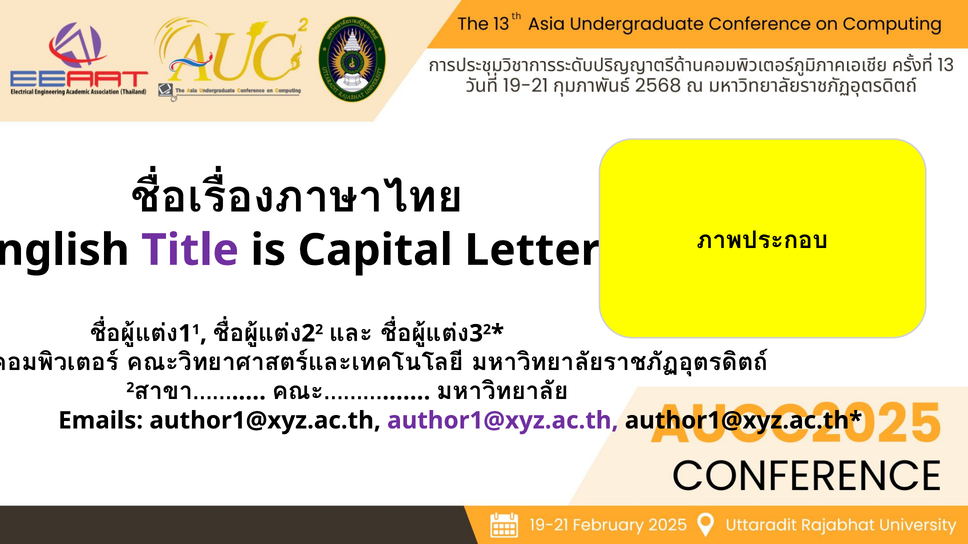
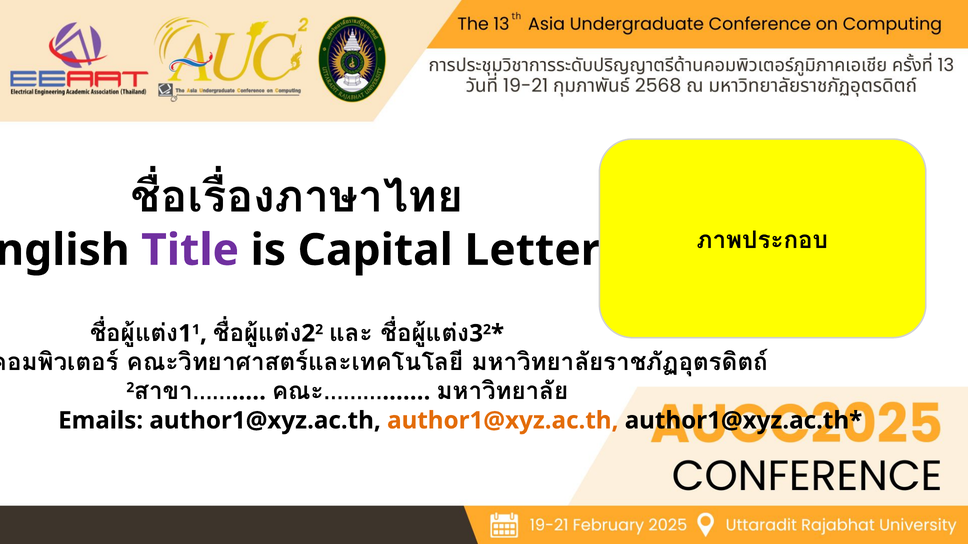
author1@xyz.ac.th colour: purple -> orange (503, 421)
